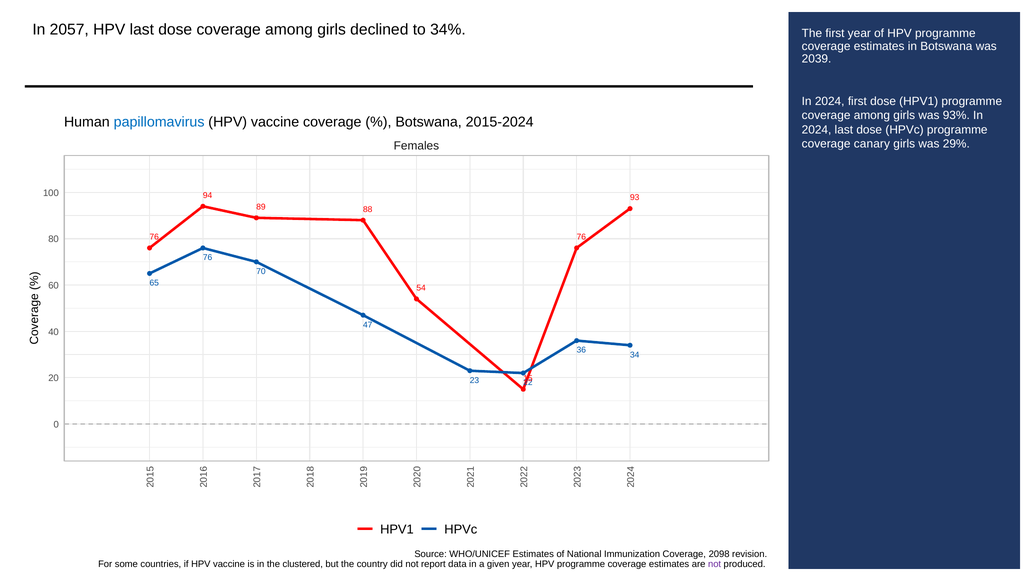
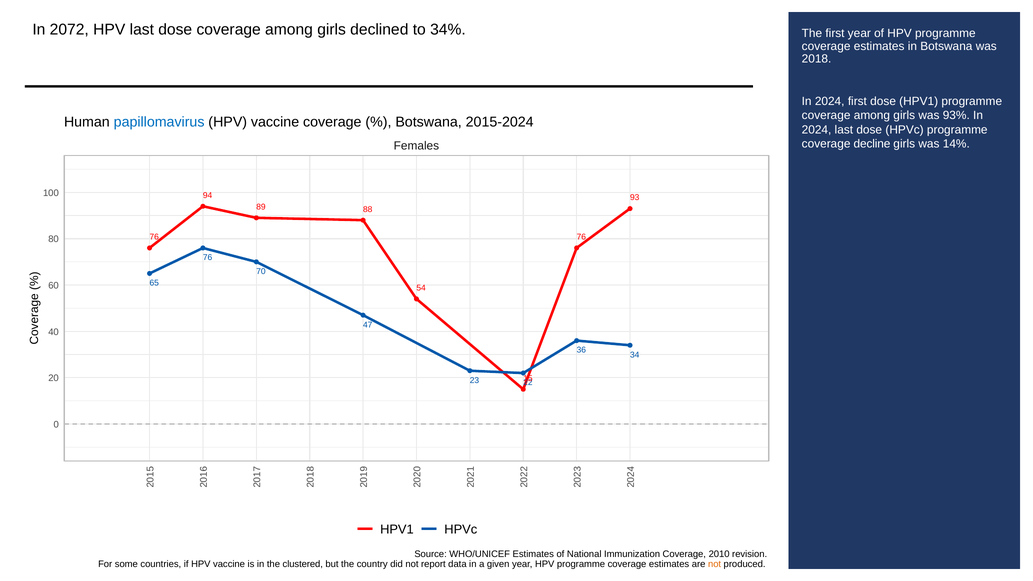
2057: 2057 -> 2072 (69, 30)
2039: 2039 -> 2018 (817, 59)
canary: canary -> decline (872, 144)
29%: 29% -> 14% (956, 144)
2098: 2098 -> 2010 (719, 554)
not colour: purple -> orange (715, 564)
